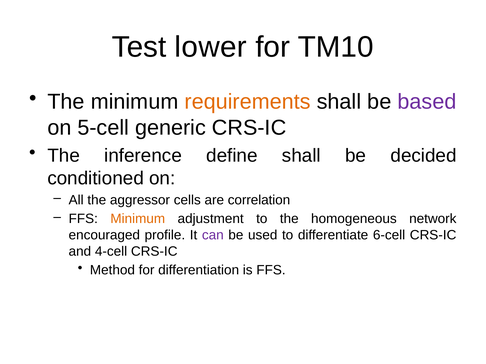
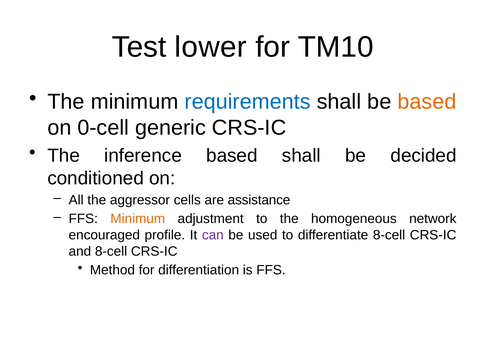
requirements colour: orange -> blue (248, 102)
based colour: purple -> orange (427, 102)
5-cell: 5-cell -> 0-cell (103, 128)
inference define: define -> based (232, 156)
correlation: correlation -> assistance (259, 200)
differentiate 6-cell: 6-cell -> 8-cell (389, 235)
and 4-cell: 4-cell -> 8-cell (111, 252)
